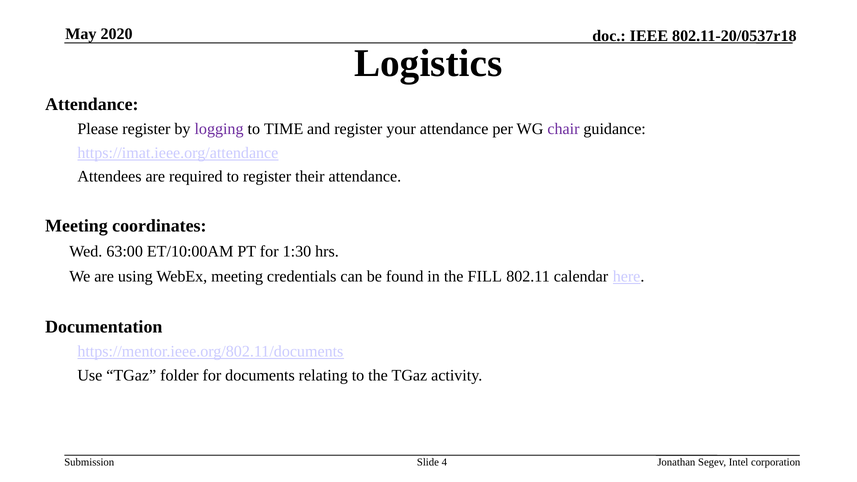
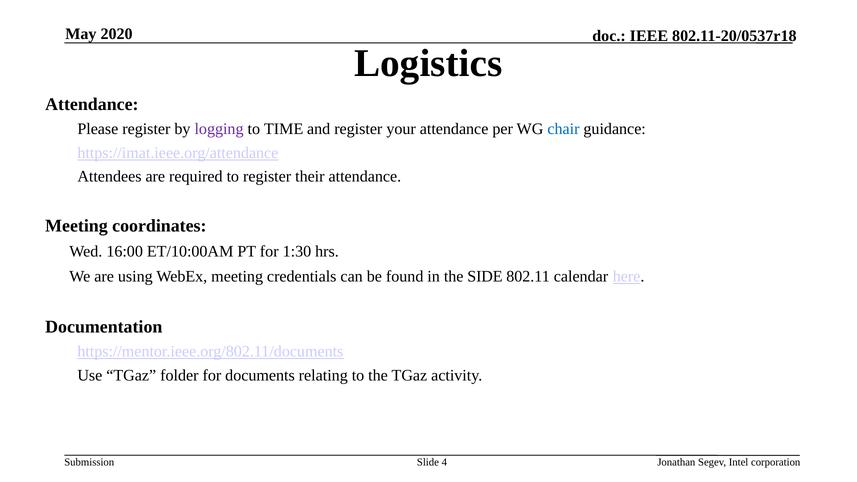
chair colour: purple -> blue (563, 129)
63:00: 63:00 -> 16:00 (125, 252)
FILL: FILL -> SIDE (485, 276)
